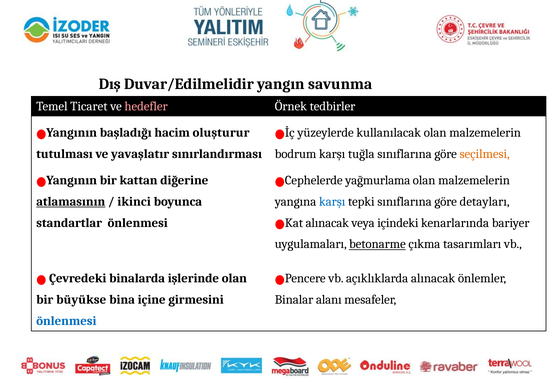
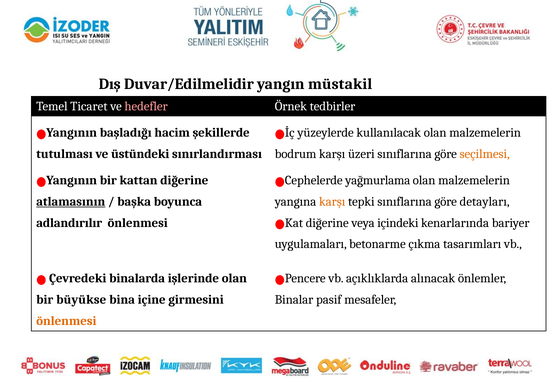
savunma: savunma -> müstakil (340, 84)
oluşturur: oluşturur -> şekillerde (221, 133)
yavaşlatır: yavaşlatır -> üstündeki (140, 154)
tuğla: tuğla -> üzeri (361, 154)
ikinci: ikinci -> başka (134, 202)
karşı colour: blue -> orange (332, 202)
standartlar: standartlar -> adlandırılır (69, 223)
alınacak: alınacak -> diğerine (327, 223)
betonarme underline: present -> none (377, 244)
alanı: alanı -> pasif (329, 300)
önlenmesi colour: blue -> orange (66, 321)
